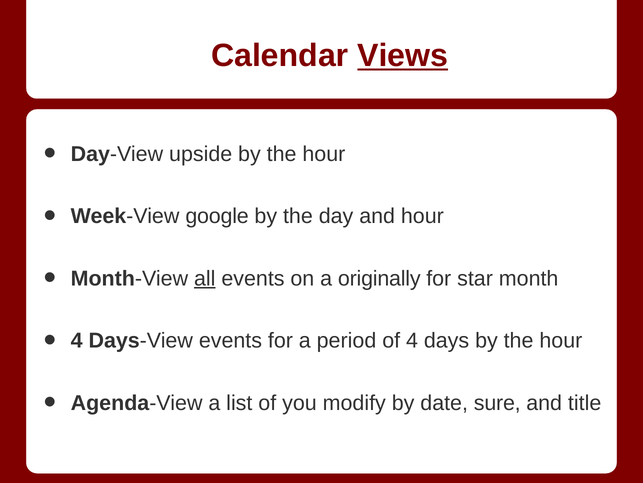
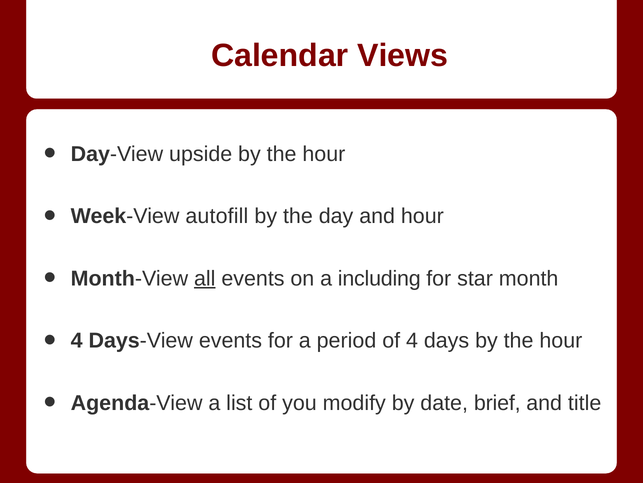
Views underline: present -> none (403, 56)
google: google -> autofill (217, 216)
originally: originally -> including (379, 278)
sure: sure -> brief (497, 402)
